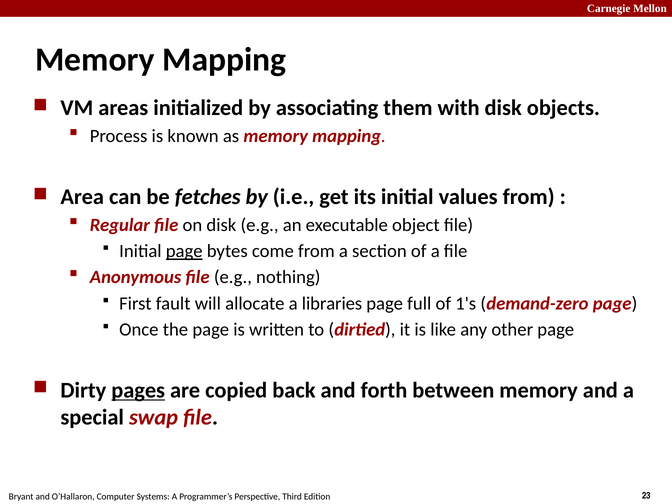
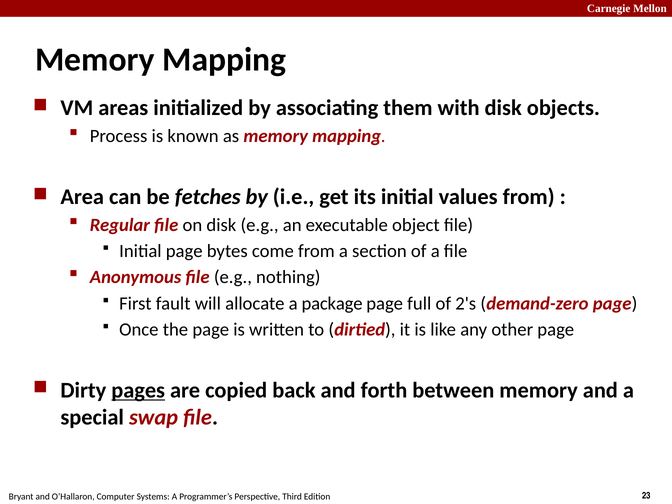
page underline: present -> none (184, 251)
libraries: libraries -> package (332, 303)
1's: 1's -> 2's (466, 303)
